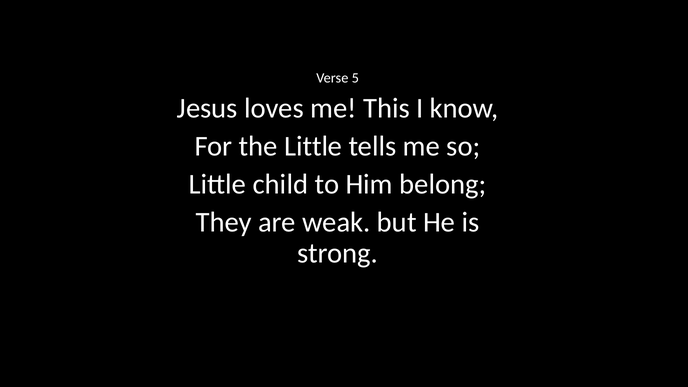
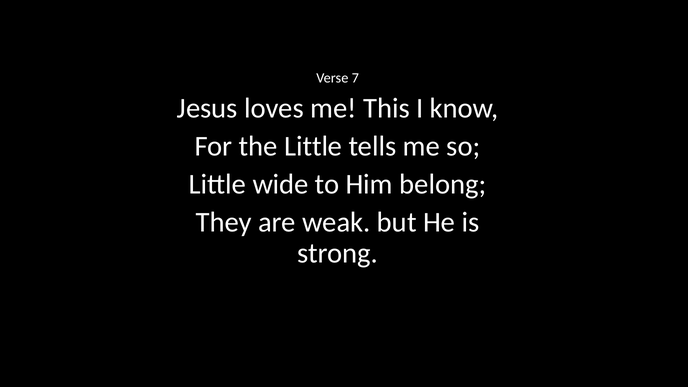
5: 5 -> 7 (355, 78)
child: child -> wide (281, 184)
